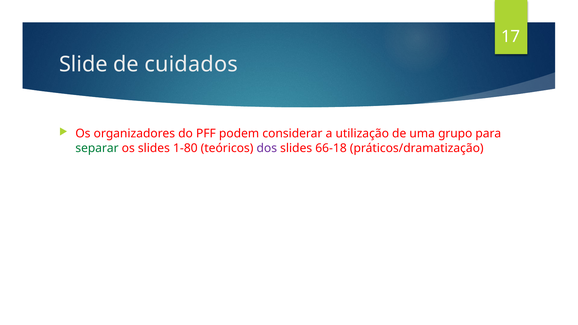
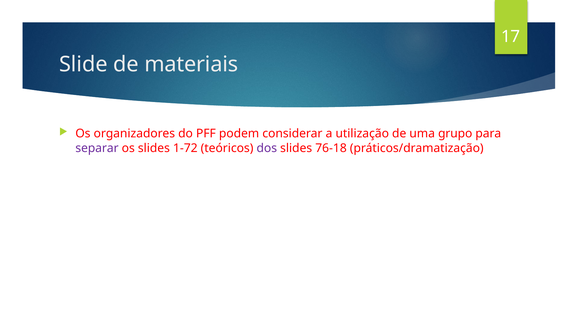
cuidados: cuidados -> materiais (191, 64)
separar colour: green -> purple (97, 148)
1-80: 1-80 -> 1-72 (185, 148)
66-18: 66-18 -> 76-18 (331, 148)
